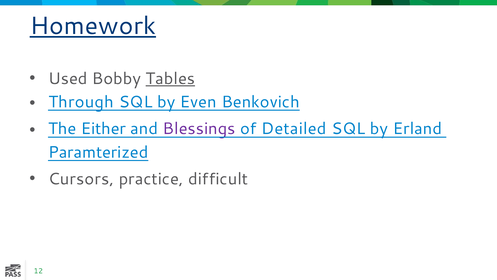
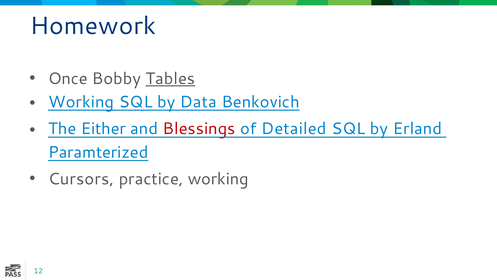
Homework underline: present -> none (93, 26)
Used: Used -> Once (68, 79)
Through: Through -> Working (81, 102)
Even: Even -> Data (198, 102)
Blessings colour: purple -> red (199, 129)
practice difficult: difficult -> working (218, 179)
